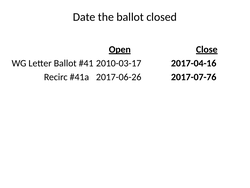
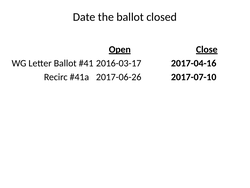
2010-03-17: 2010-03-17 -> 2016-03-17 (119, 63)
2017-07-76: 2017-07-76 -> 2017-07-10 (194, 77)
